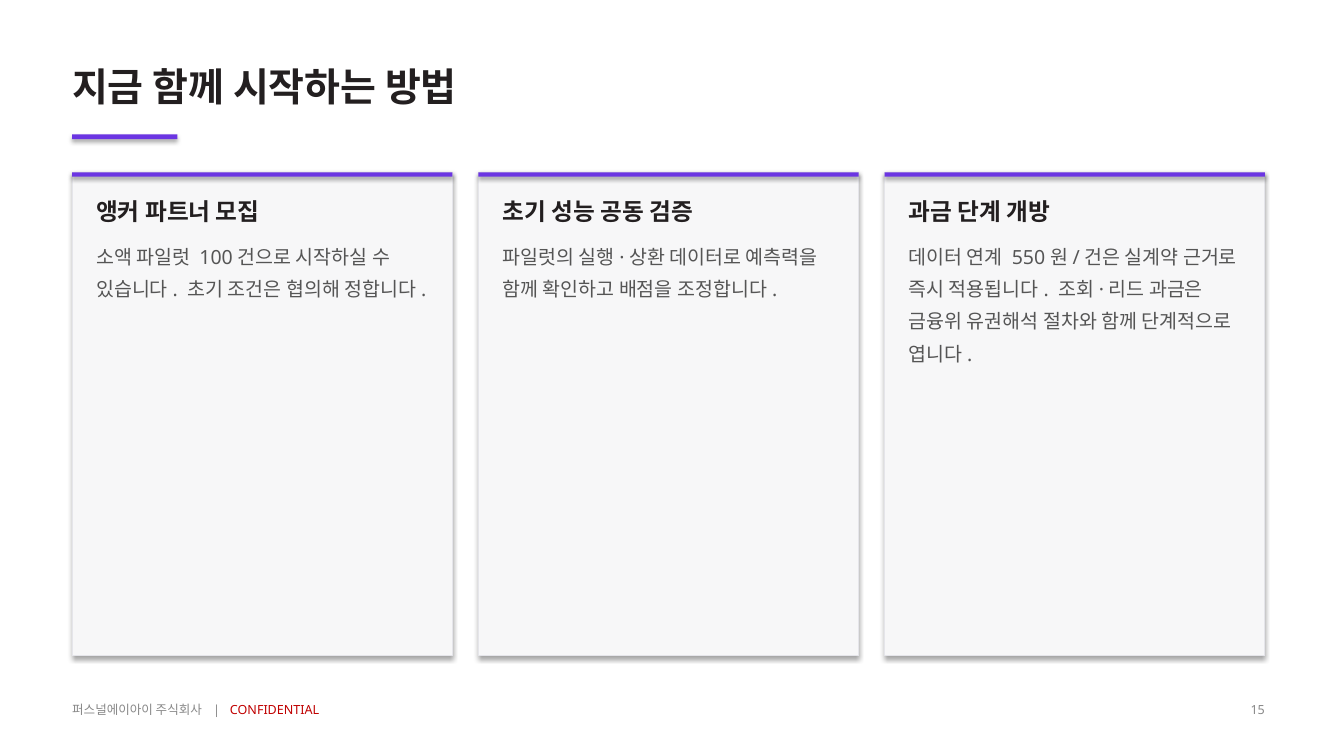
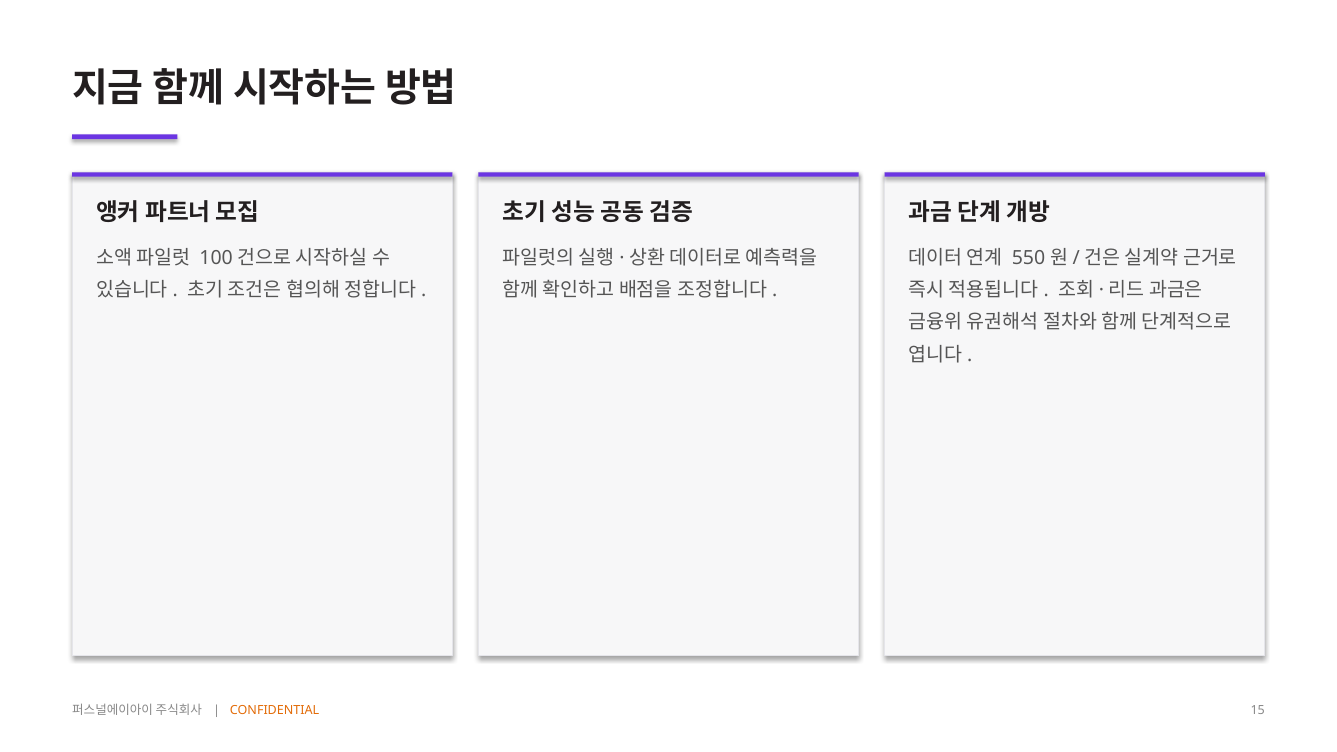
CONFIDENTIAL colour: red -> orange (274, 710)
